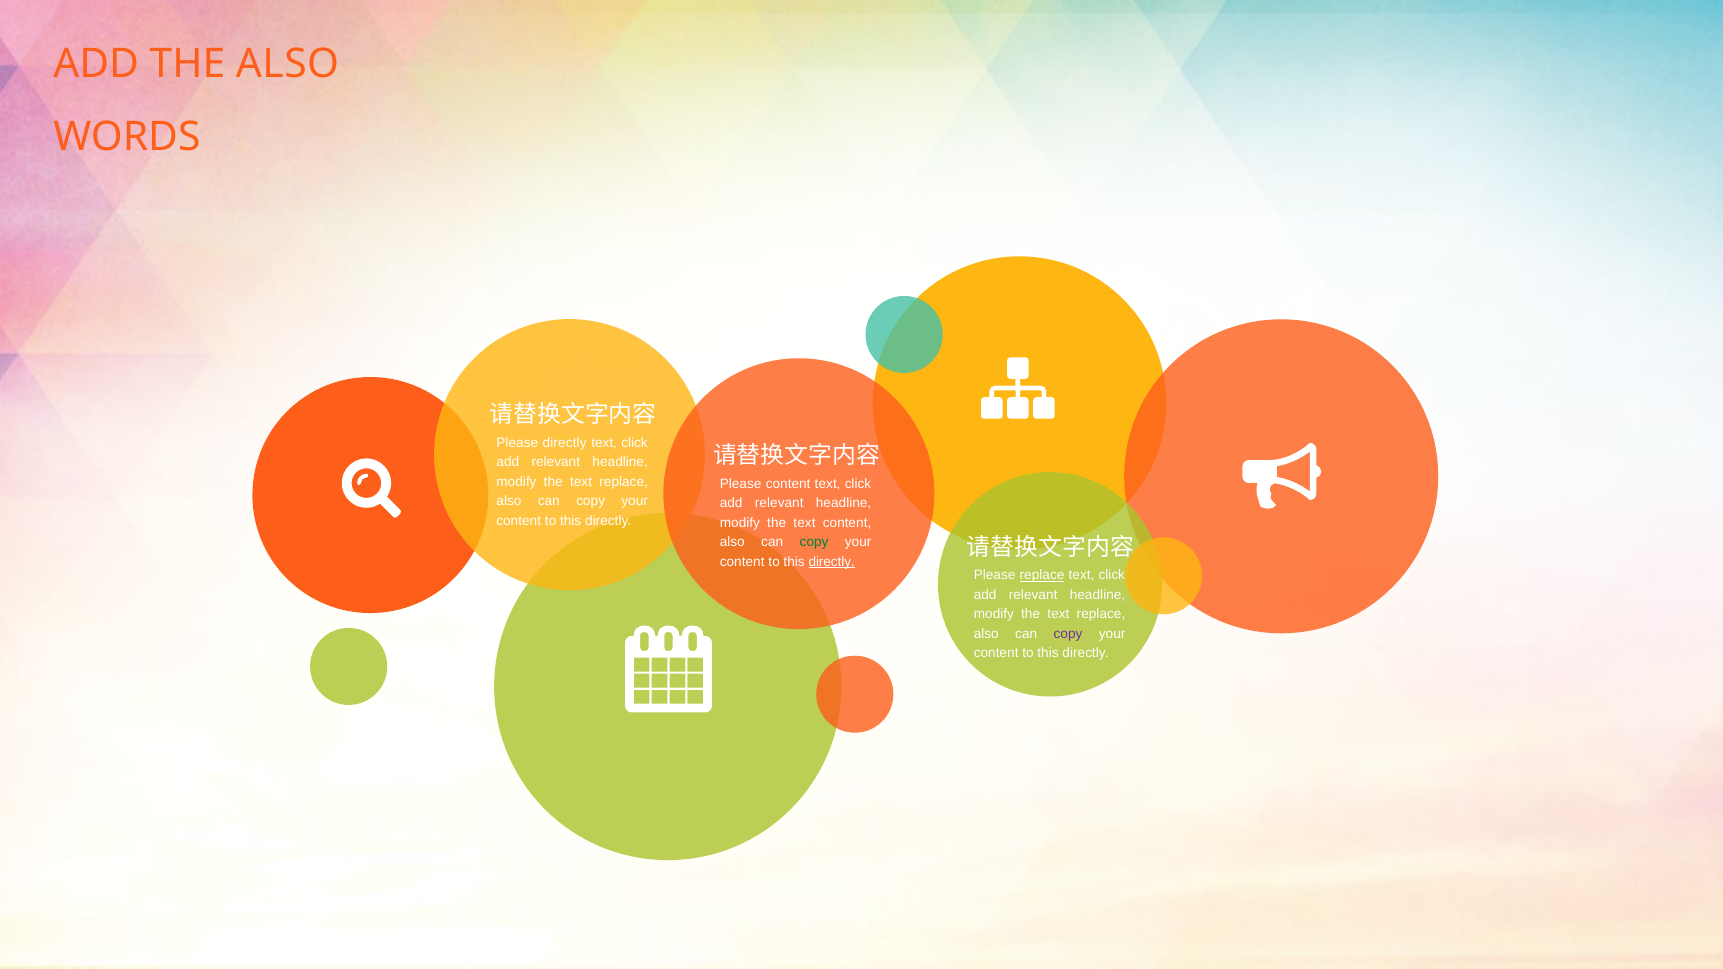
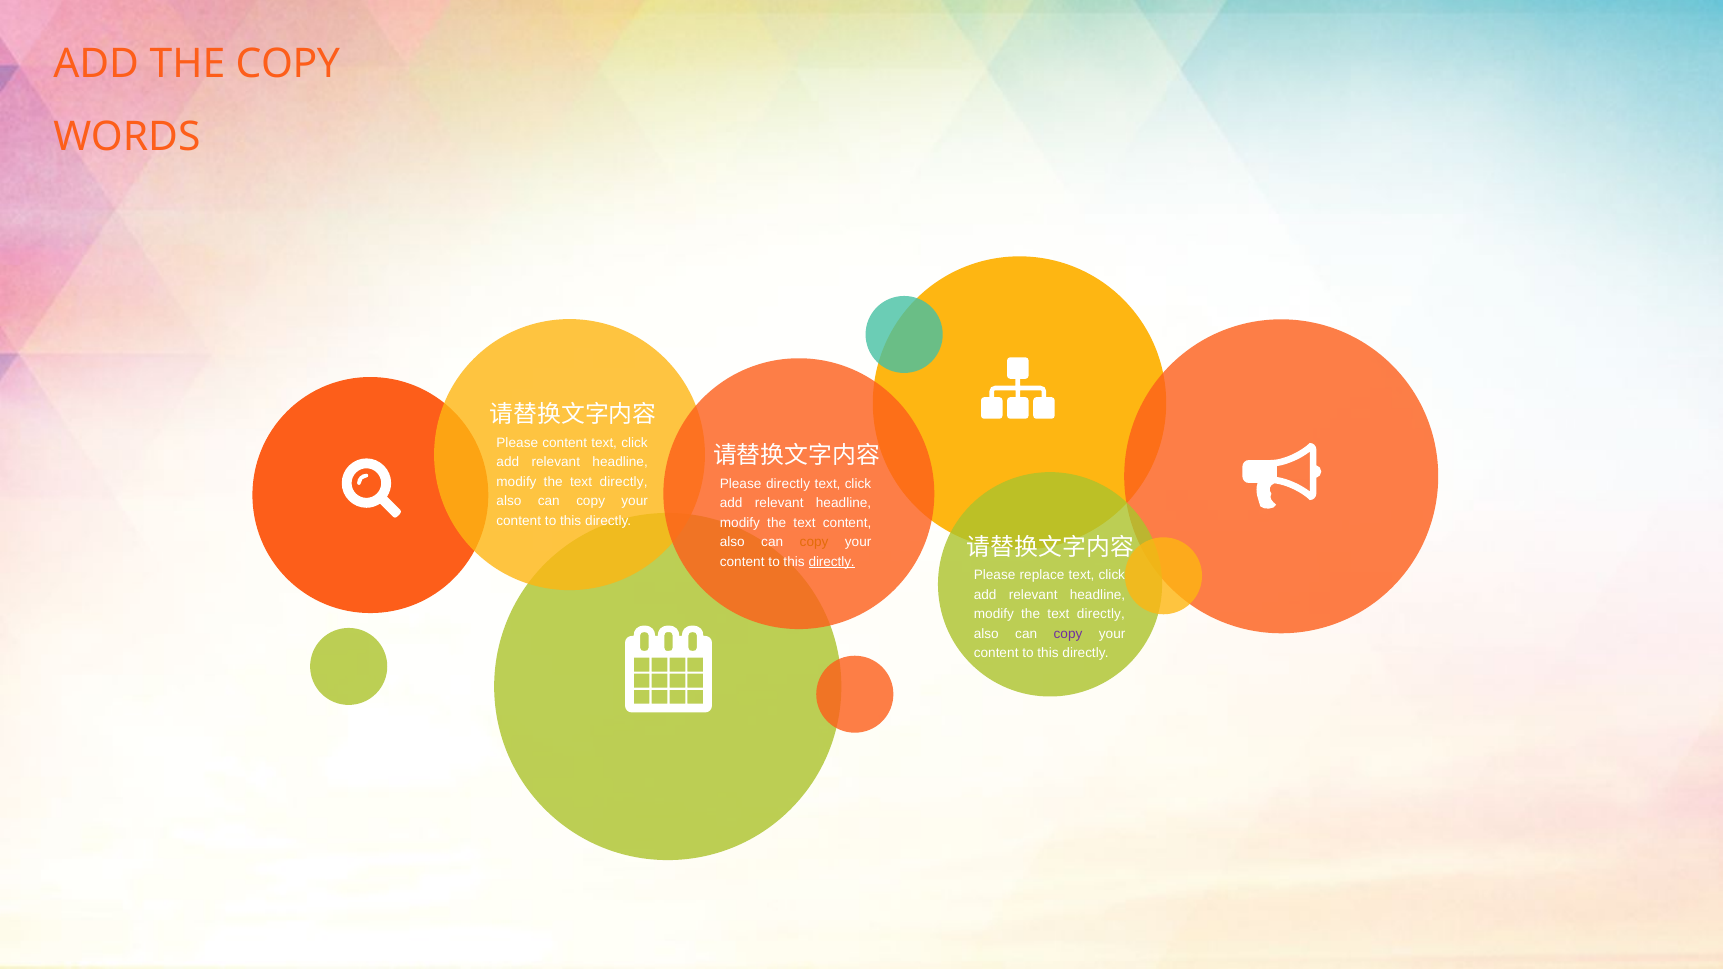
THE ALSO: ALSO -> COPY (288, 64)
Please directly: directly -> content (565, 443)
replace: replace -> directly (624, 482)
Please content: content -> directly (788, 484)
copy colour: green -> orange (814, 542)
replace underline: present -> none (1042, 575)
replace: replace -> directly (1101, 614)
